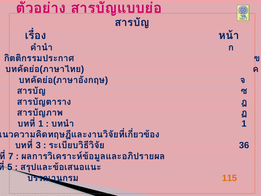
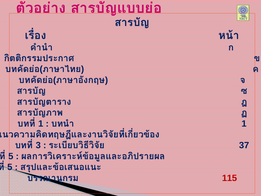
36: 36 -> 37 (244, 145)
7: 7 -> 5 (11, 156)
115 colour: orange -> red (230, 178)
